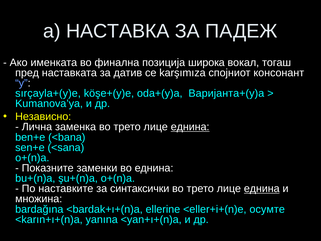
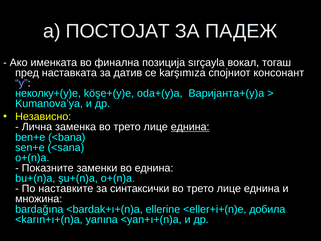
НАСТАВКА: НАСТАВКА -> ПОСТОЈАТ (118, 31)
широка: широка -> sırçayla (206, 62)
sırçayla+(y)e: sırçayla+(y)e -> неколку+(y)e (48, 93)
еднина underline: present -> none (262, 188)
осумте: осумте -> добила (267, 209)
